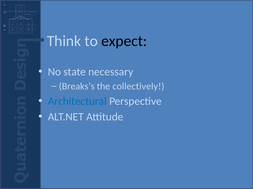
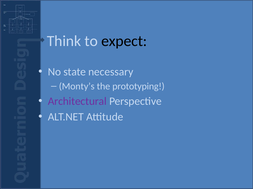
Breaks’s: Breaks’s -> Monty’s (77, 87)
collectively: collectively -> prototyping (138, 87)
Architectural colour: blue -> purple (77, 102)
